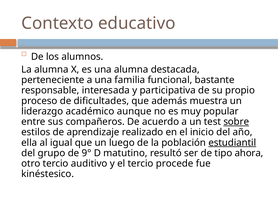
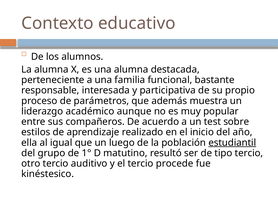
dificultades: dificultades -> parámetros (101, 101)
sobre underline: present -> none (236, 121)
9°: 9° -> 1° (87, 153)
tipo ahora: ahora -> tercio (249, 153)
